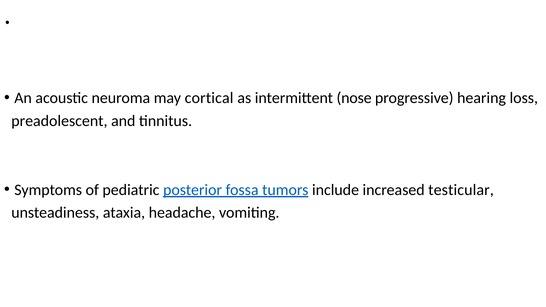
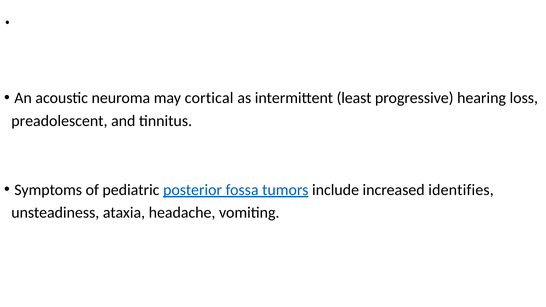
nose: nose -> least (354, 98)
testicular: testicular -> identifies (461, 190)
